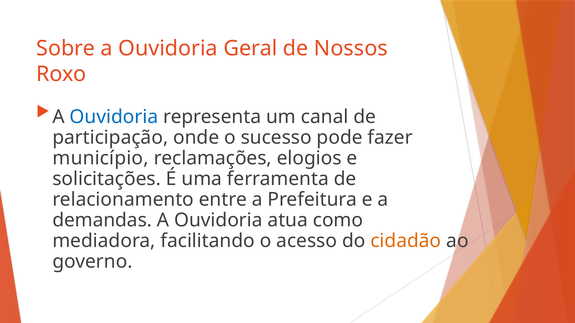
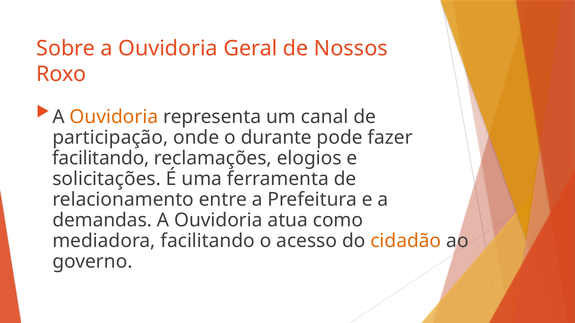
Ouvidoria colour: blue -> orange (114, 117)
sucesso: sucesso -> durante (276, 138)
município: município -> facilitando (101, 158)
